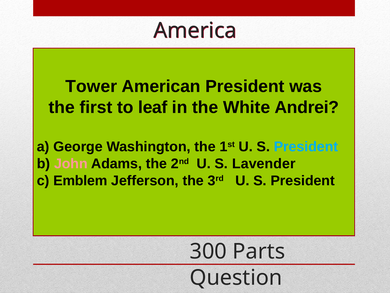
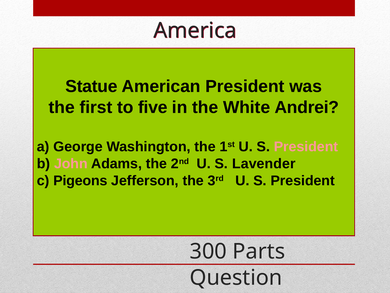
Tower: Tower -> Statue (91, 86)
leaf: leaf -> five (153, 107)
President colour: light blue -> pink (306, 147)
Emblem: Emblem -> Pigeons (80, 180)
